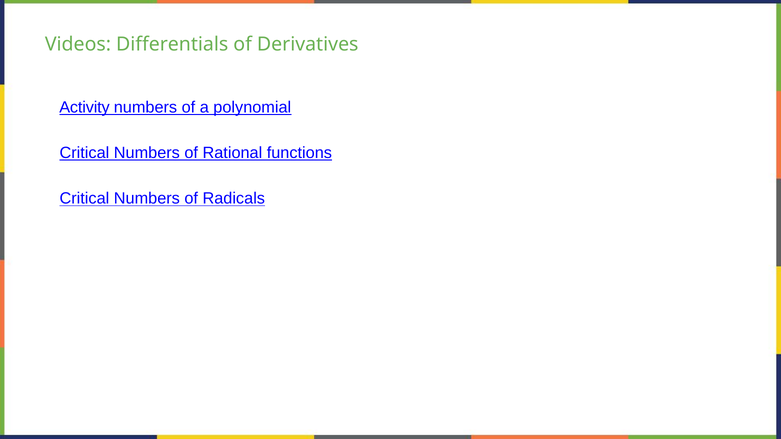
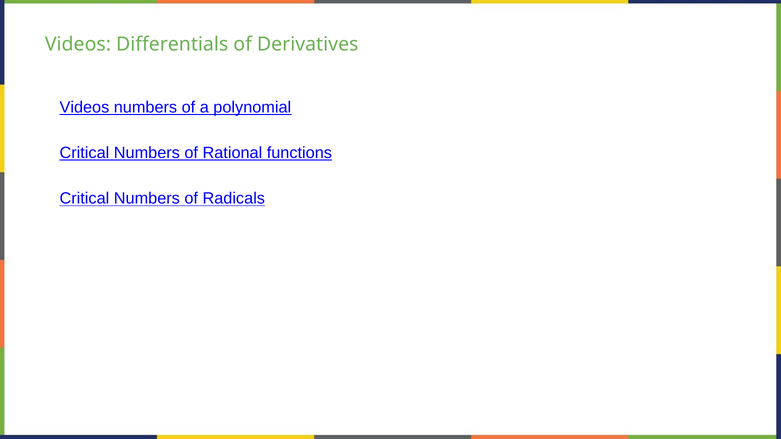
Activity: Activity -> Videos (84, 108)
